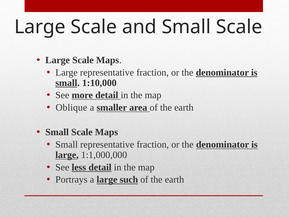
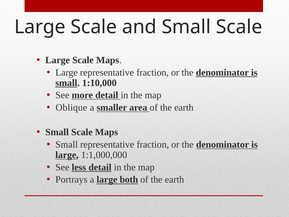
such: such -> both (129, 179)
